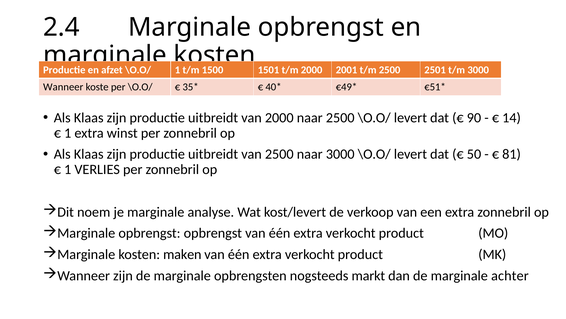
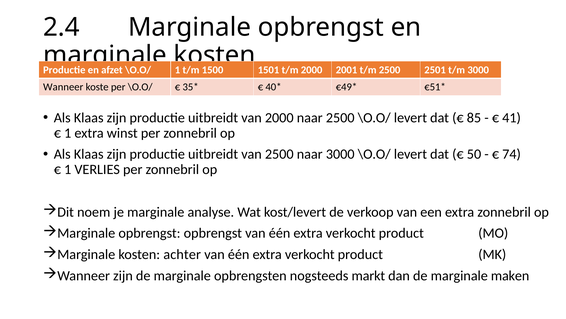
90: 90 -> 85 (474, 118)
14: 14 -> 41 (512, 118)
81: 81 -> 74 (512, 154)
maken: maken -> achter (182, 254)
achter: achter -> maken (510, 275)
